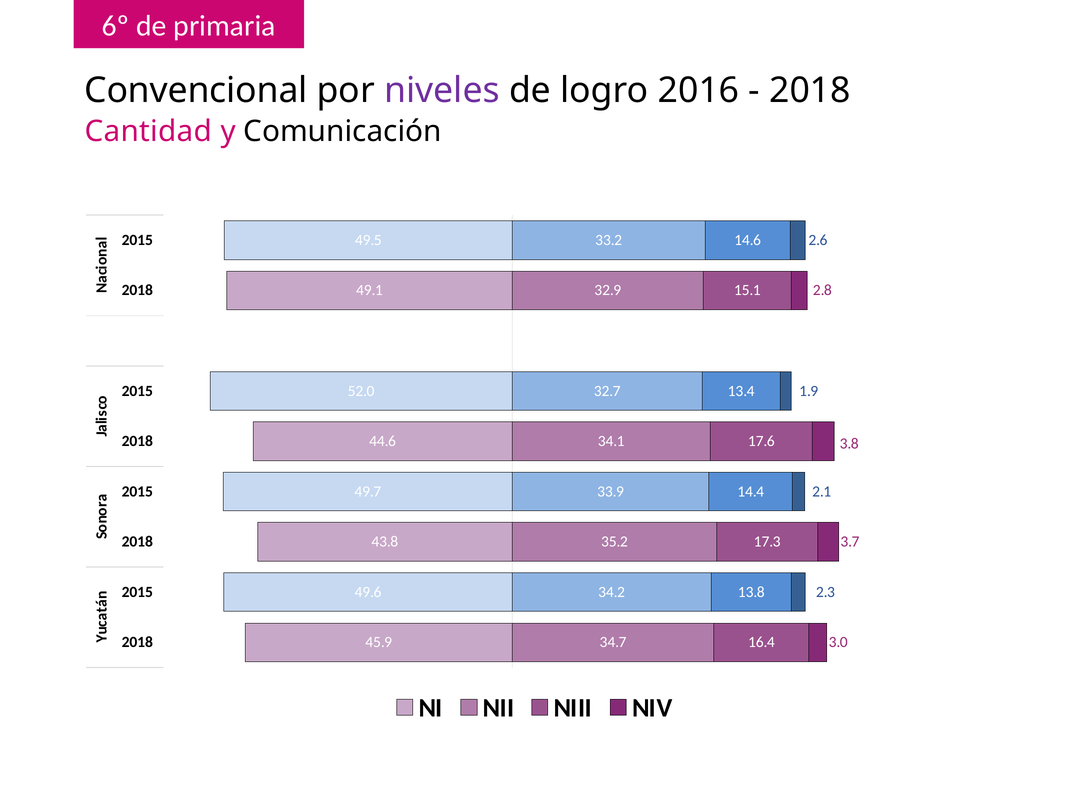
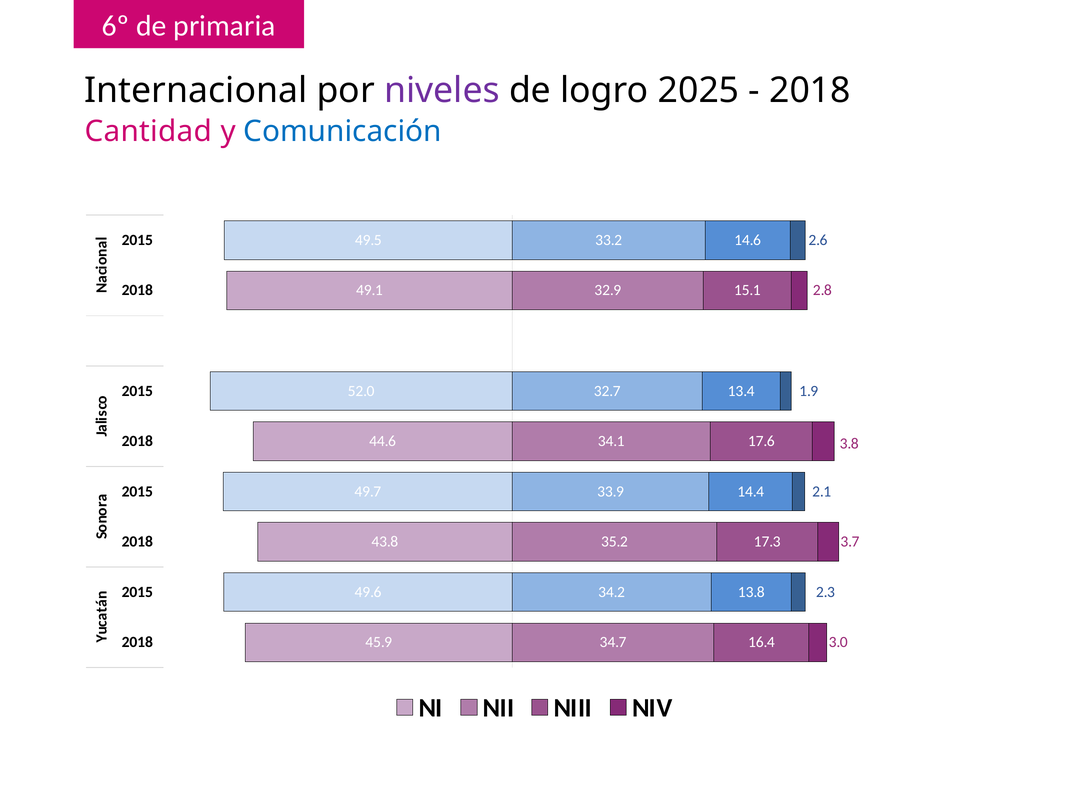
Convencional: Convencional -> Internacional (196, 90)
2016: 2016 -> 2025 (699, 90)
Comunicación colour: black -> blue (343, 132)
